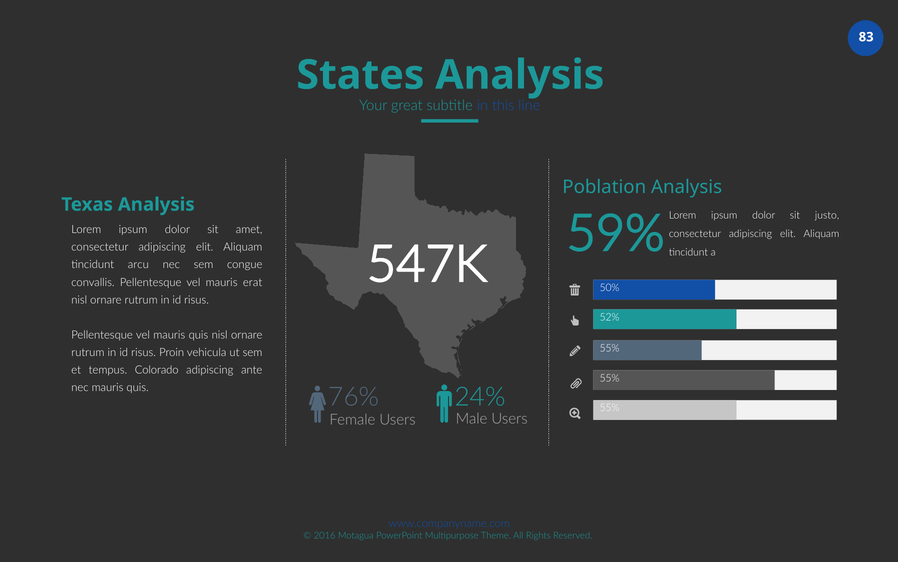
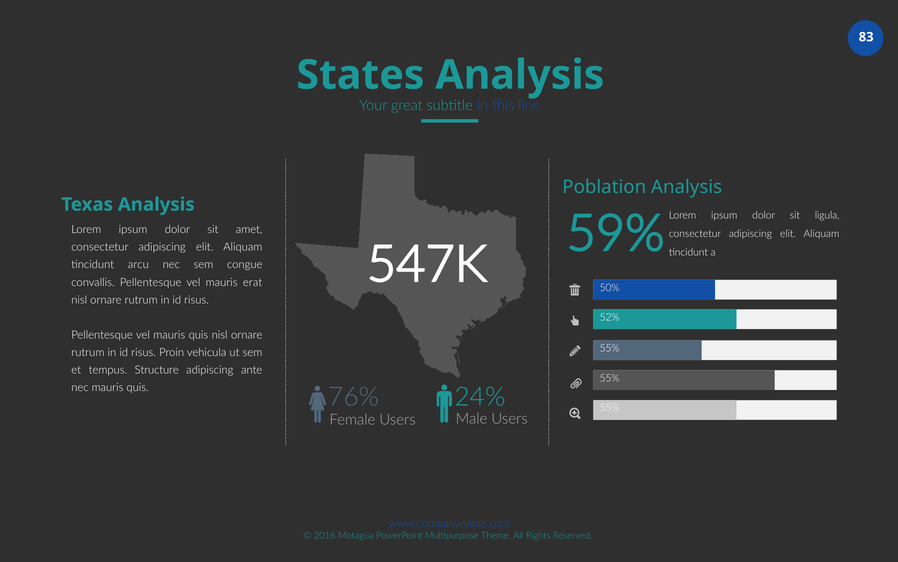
justo: justo -> ligula (827, 215)
Colorado: Colorado -> Structure (157, 369)
